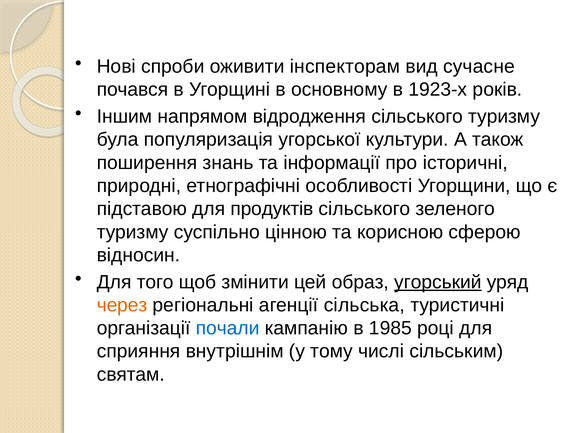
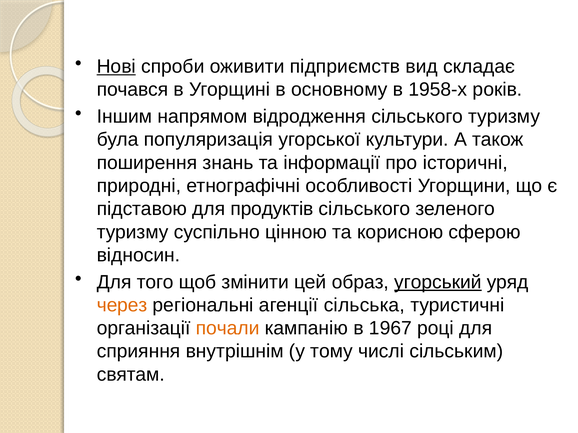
Нові underline: none -> present (116, 67)
інспекторам: інспекторам -> підприємств (345, 67)
сучасне: сучасне -> складає (479, 67)
1923-х: 1923-х -> 1958-х (438, 90)
почали colour: blue -> orange (228, 329)
1985: 1985 -> 1967 (390, 329)
